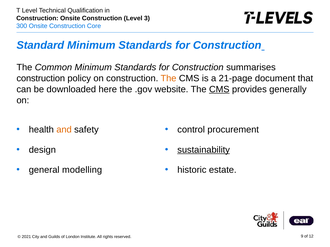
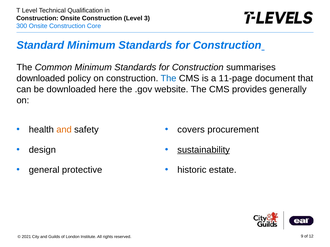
construction: construction -> downloaded (41, 79)
The colour: orange -> blue (169, 79)
21-page: 21-page -> 11-page (236, 79)
CMS underline: present -> none (219, 90)
control: control -> covers (191, 130)
modelling: modelling -> protective (82, 170)
